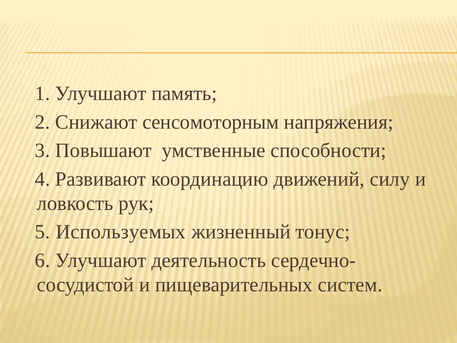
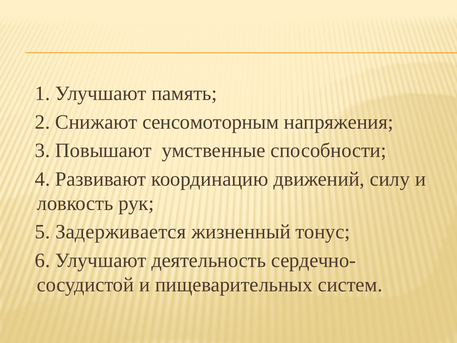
Используемых: Используемых -> Задерживается (121, 232)
